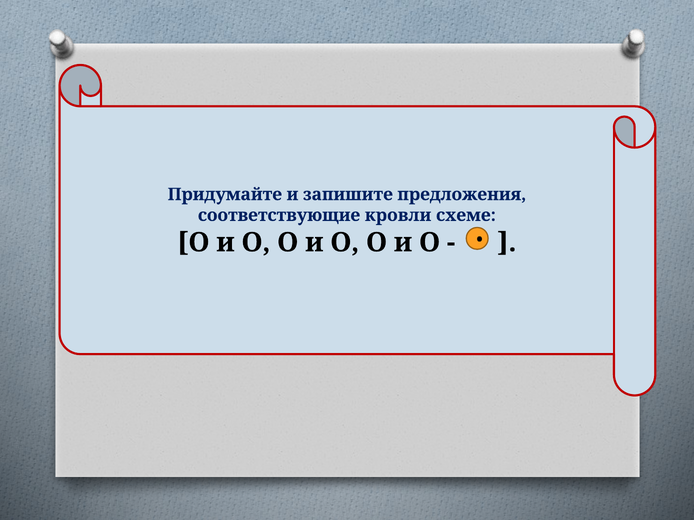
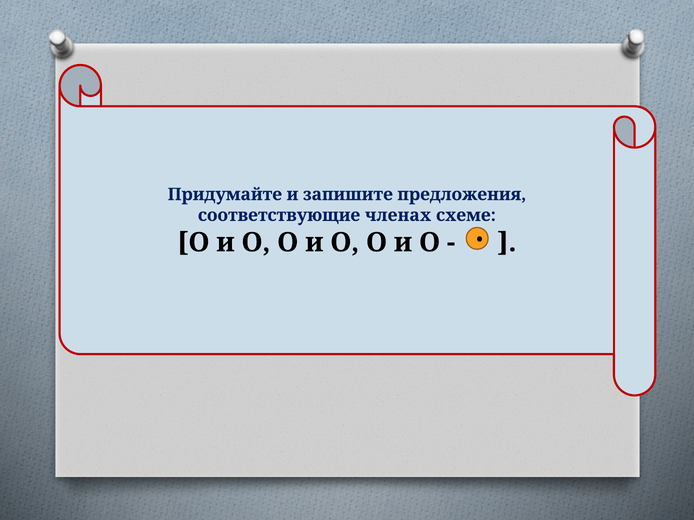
кровли: кровли -> членах (398, 215)
